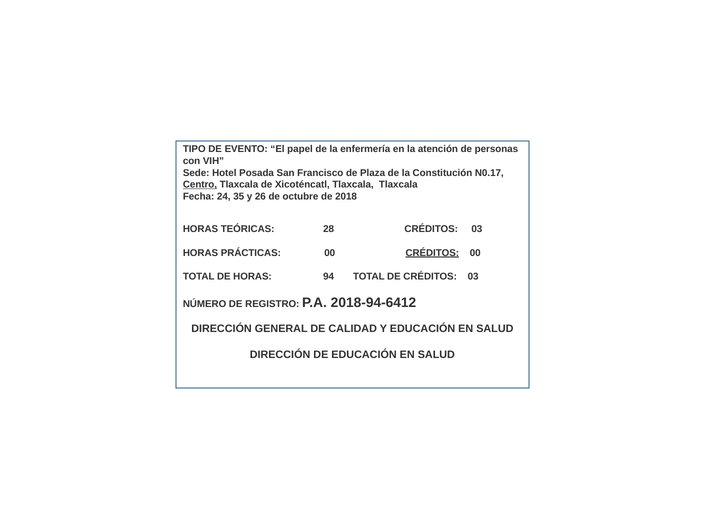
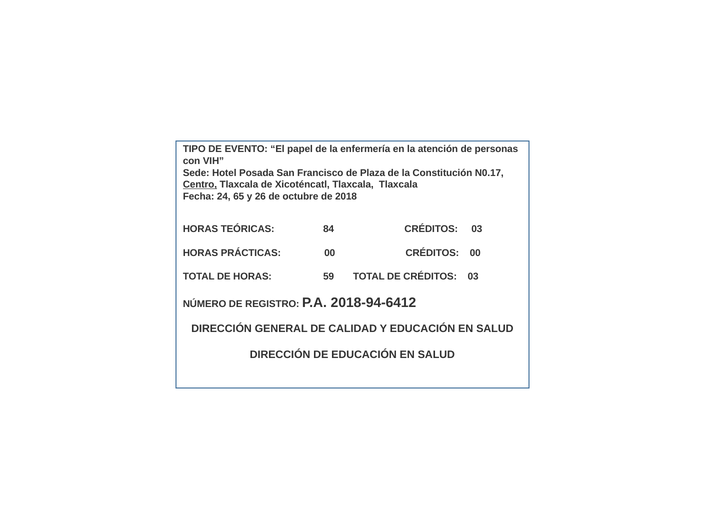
35: 35 -> 65 (239, 196)
28: 28 -> 84 (329, 229)
CRÉDITOS underline: present -> none (432, 253)
94: 94 -> 59 (329, 276)
